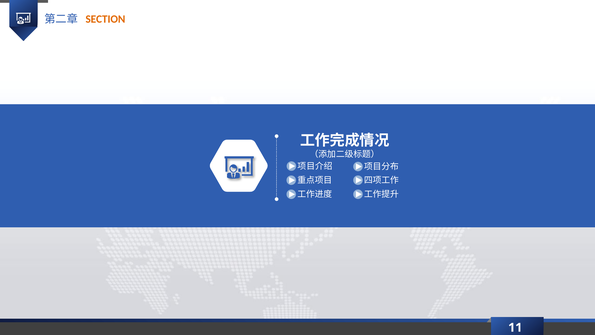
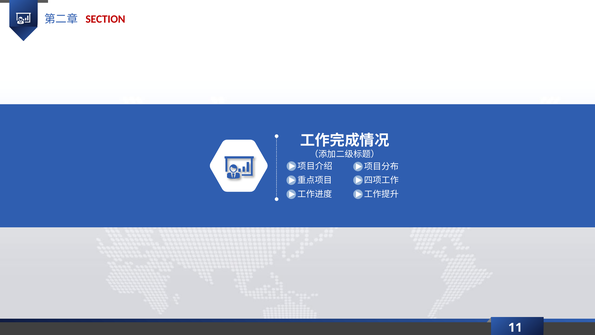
SECTION colour: orange -> red (105, 19)
